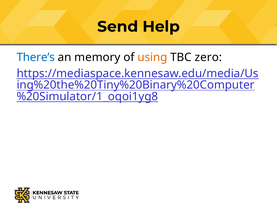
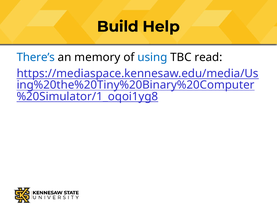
Send: Send -> Build (118, 27)
using colour: orange -> blue (152, 58)
zero: zero -> read (208, 58)
